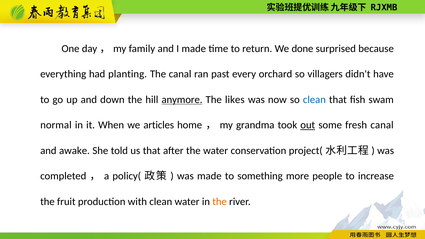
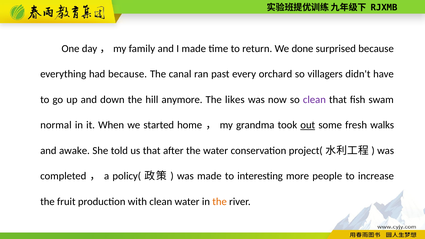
had planting: planting -> because (128, 74)
anymore underline: present -> none (182, 100)
clean colour: blue -> purple (314, 100)
articles: articles -> started (159, 125)
fresh canal: canal -> walks (382, 125)
something: something -> interesting (260, 176)
